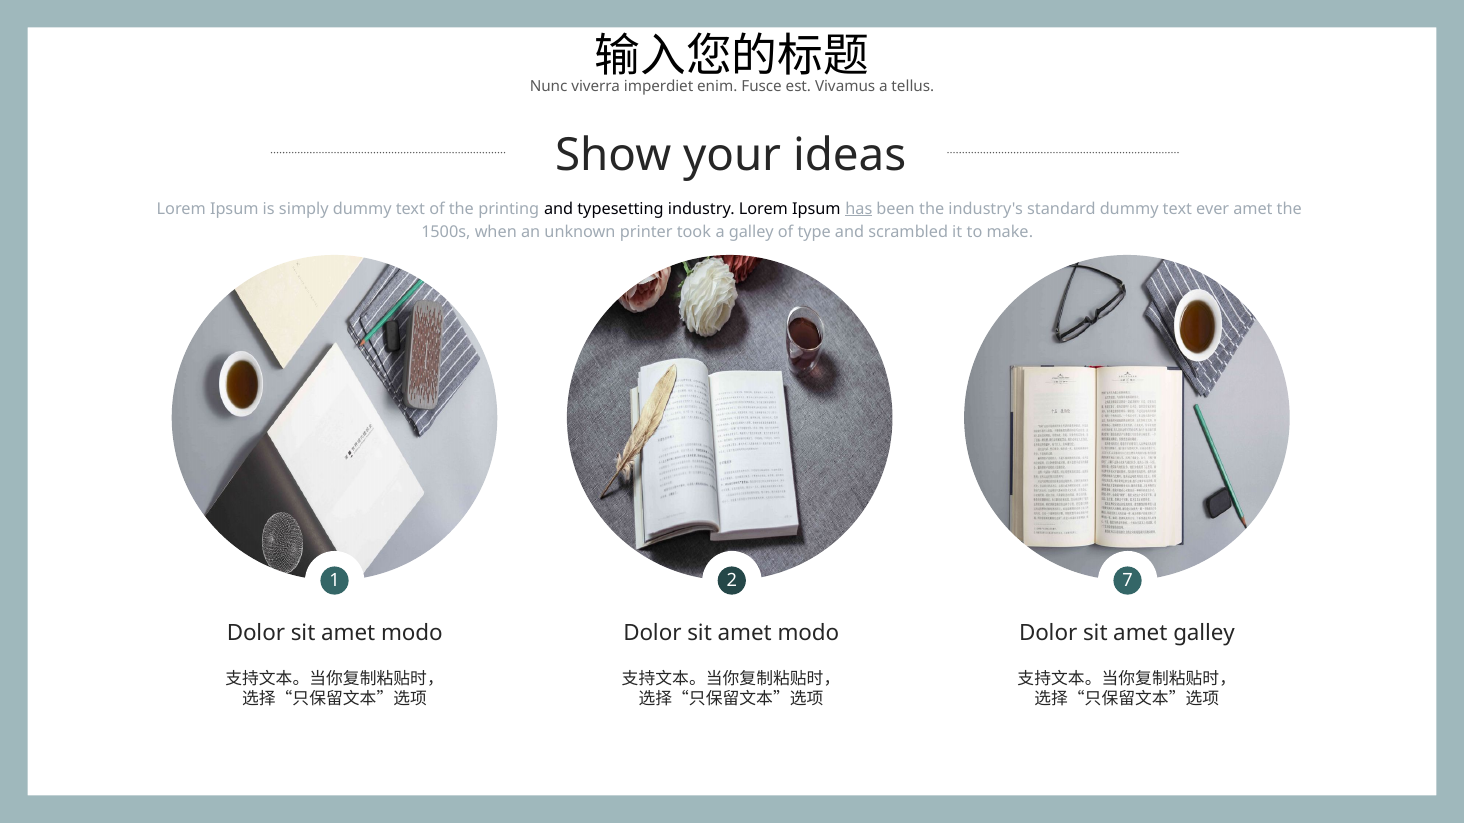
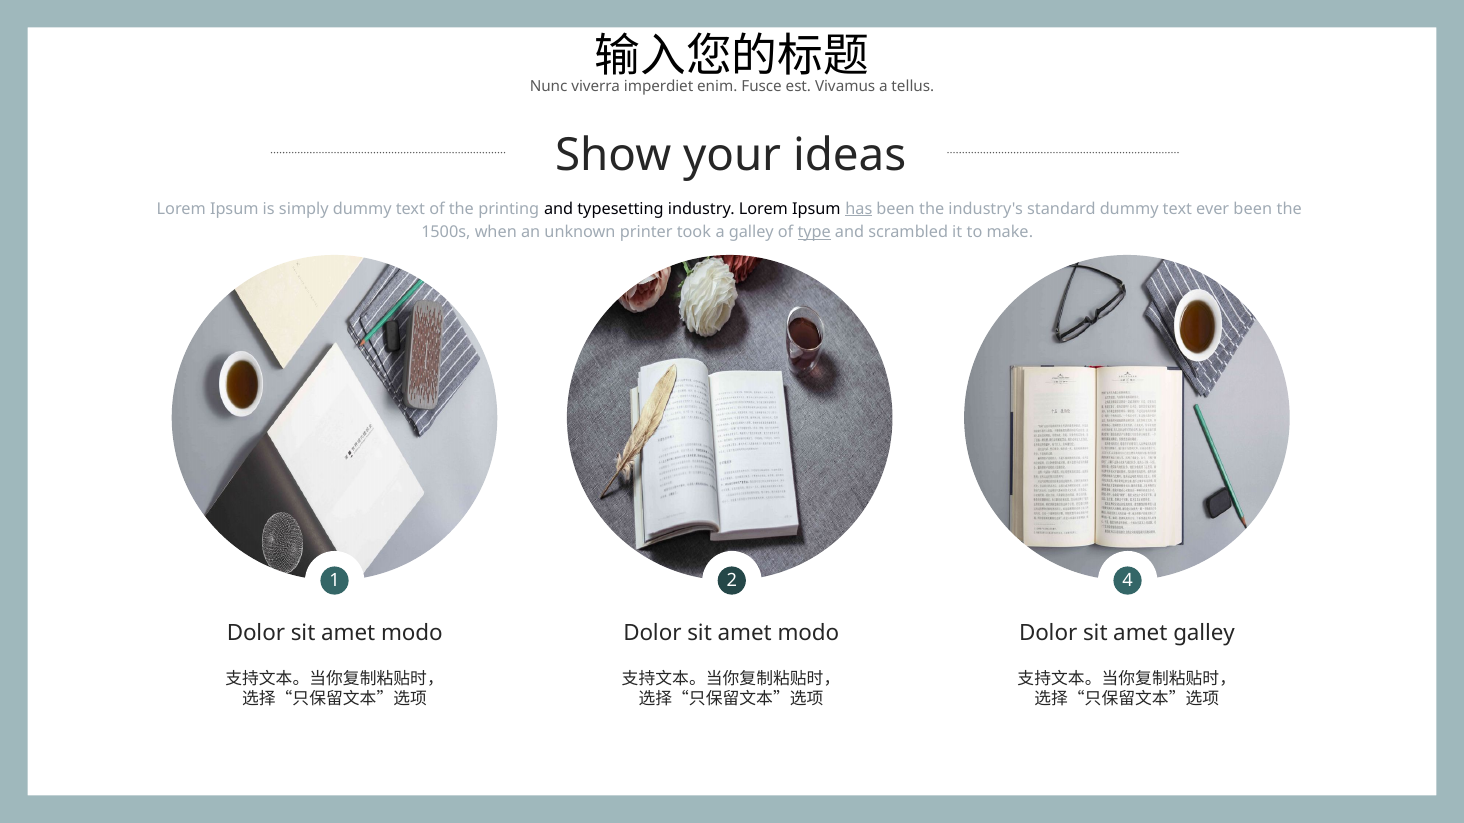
ever amet: amet -> been (1253, 209)
type underline: none -> present (814, 232)
7: 7 -> 4 (1128, 581)
